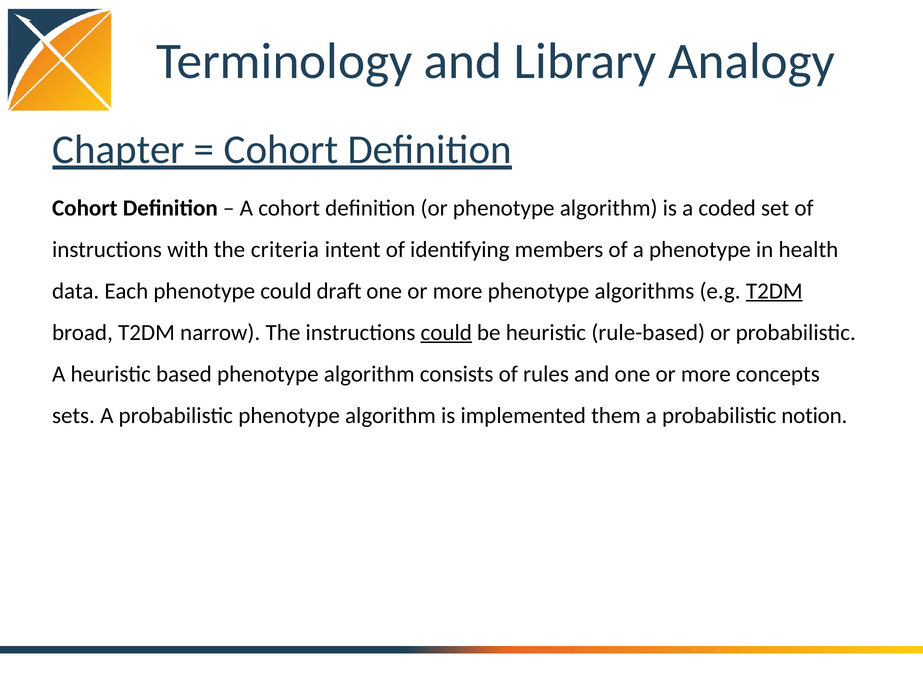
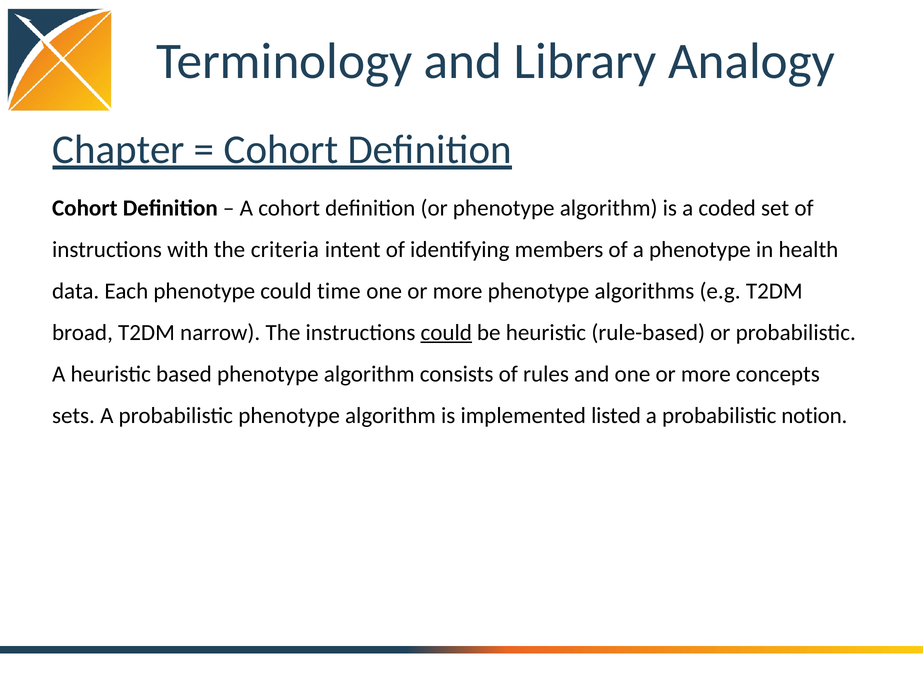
draft: draft -> time (339, 291)
T2DM underline: present -> none (774, 291)
them: them -> listed (616, 416)
